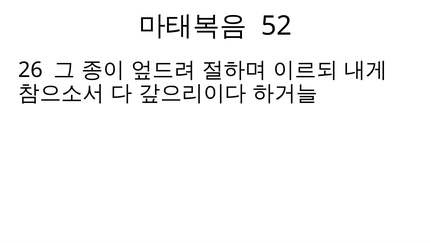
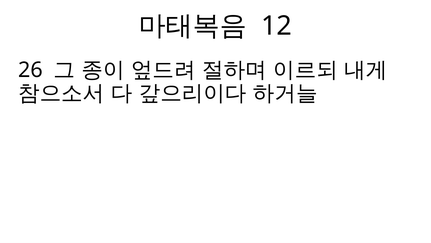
52: 52 -> 12 (277, 26)
